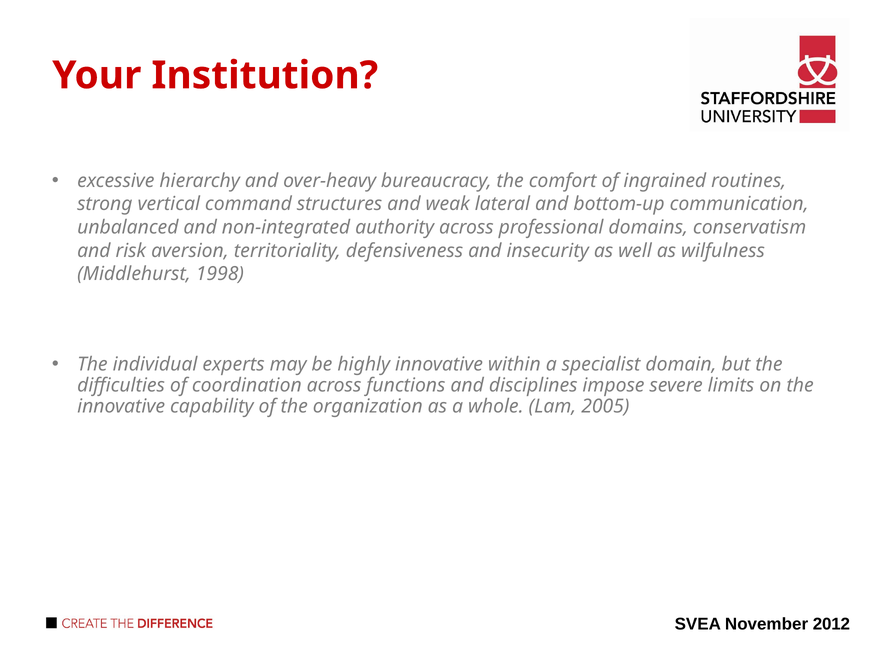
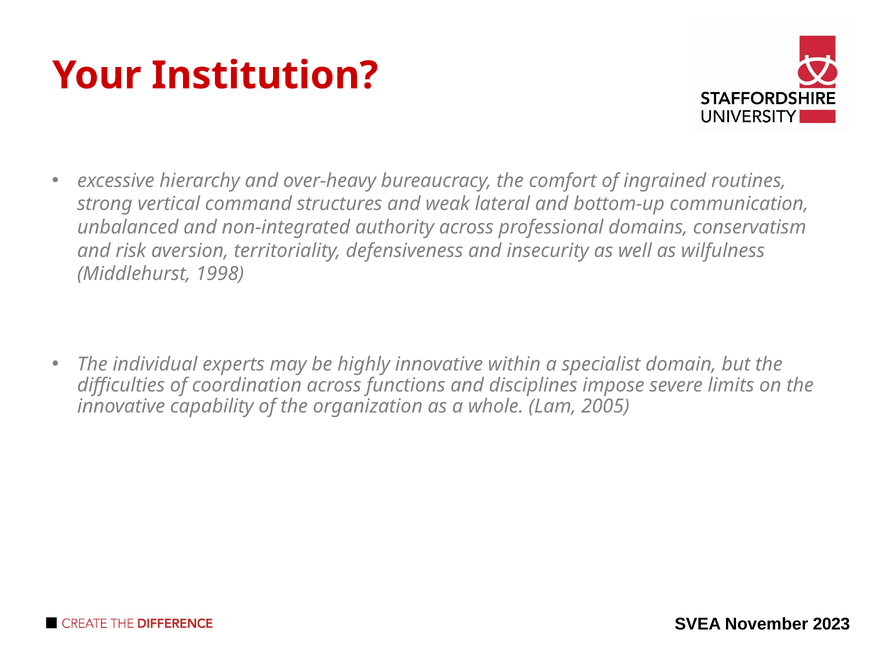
2012: 2012 -> 2023 (831, 624)
